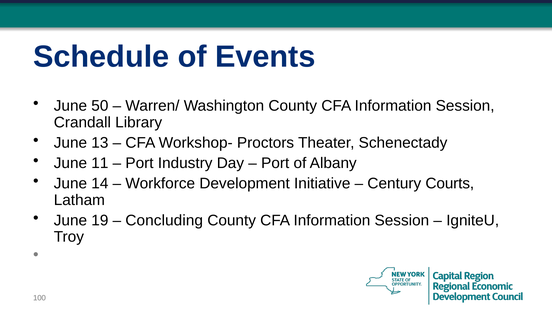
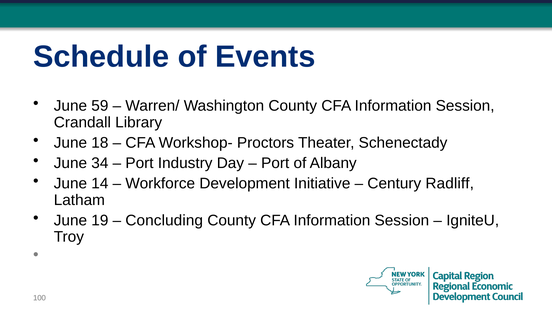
50: 50 -> 59 (100, 106)
13: 13 -> 18 (100, 143)
11: 11 -> 34 (100, 163)
Courts: Courts -> Radliff (450, 184)
